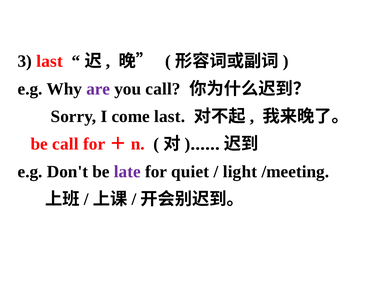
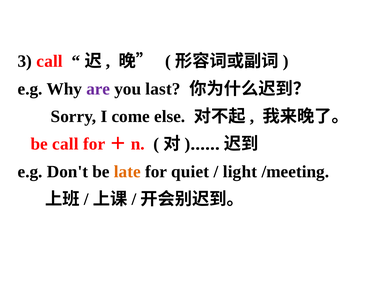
3 last: last -> call (50, 61)
you call: call -> last (163, 89)
come last: last -> else (170, 116)
late colour: purple -> orange (127, 172)
